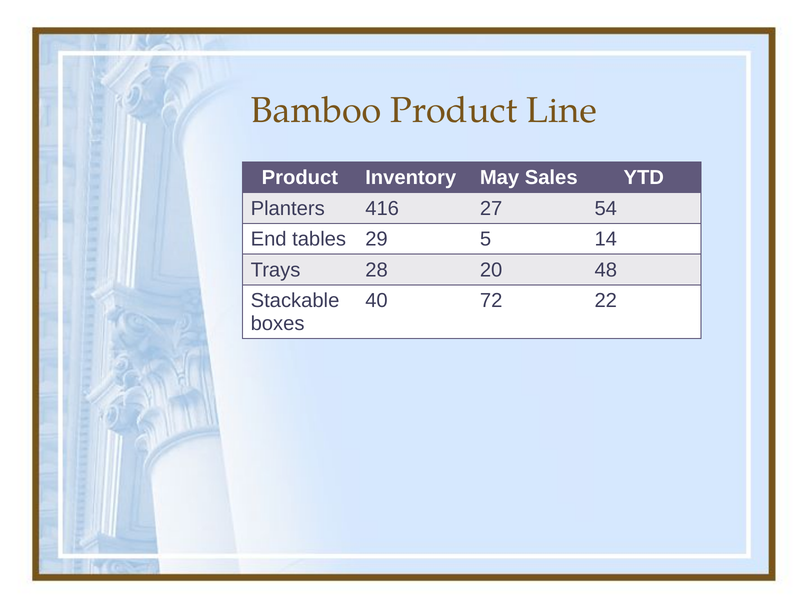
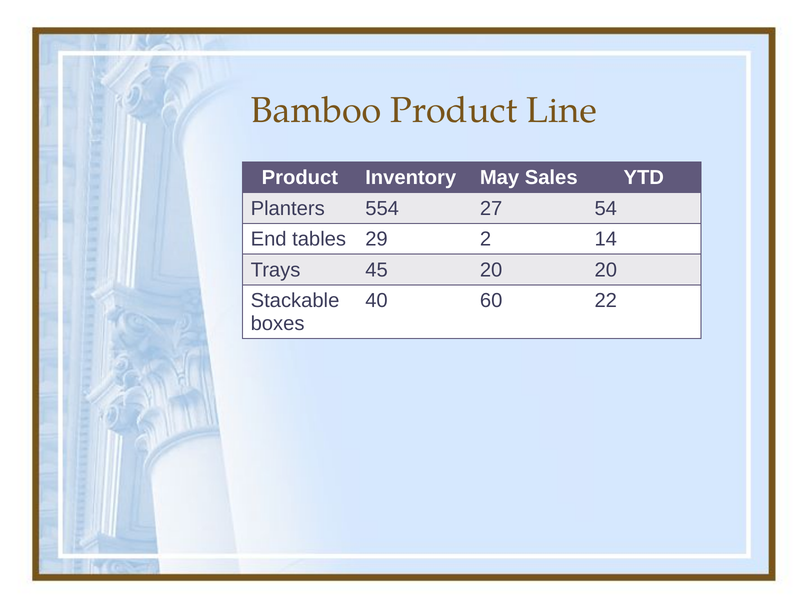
416: 416 -> 554 (382, 208)
5: 5 -> 2 (486, 239)
28: 28 -> 45 (377, 270)
20 48: 48 -> 20 (606, 270)
72: 72 -> 60 (491, 301)
